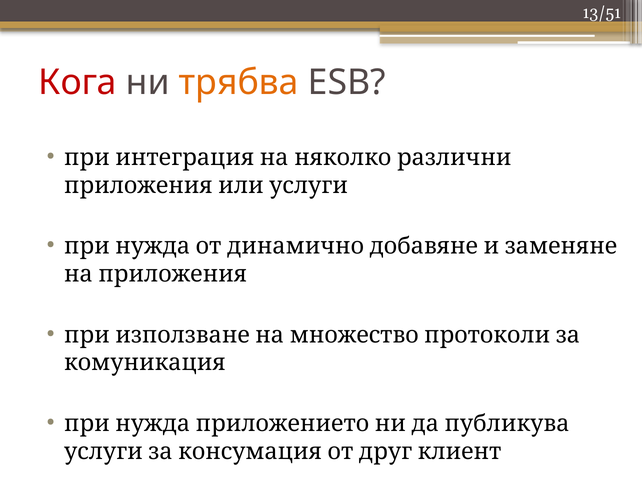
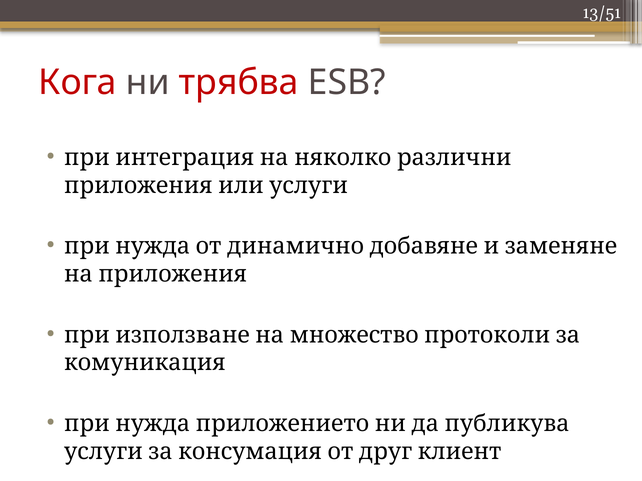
трябва colour: orange -> red (239, 83)
